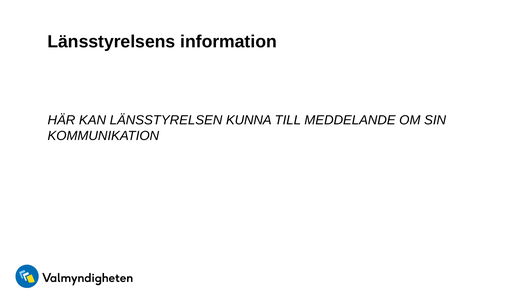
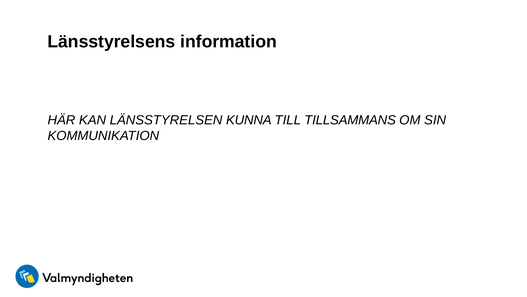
MEDDELANDE: MEDDELANDE -> TILLSAMMANS (350, 120)
